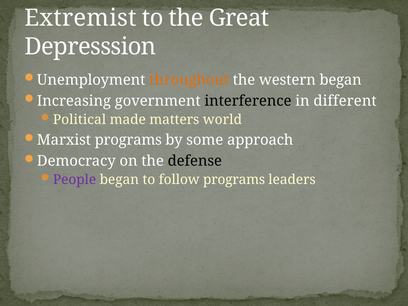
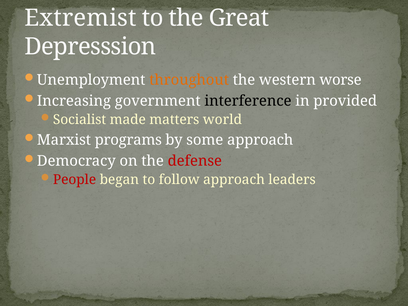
western began: began -> worse (341, 80)
different: different -> provided (345, 101)
Political: Political -> Socialist (80, 120)
defense colour: black -> red (195, 161)
People colour: purple -> red (75, 180)
follow programs: programs -> approach (234, 180)
